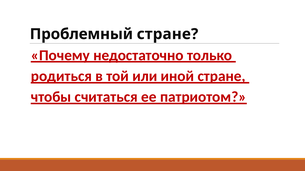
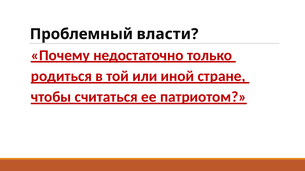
Проблемный стране: стране -> власти (168, 34)
